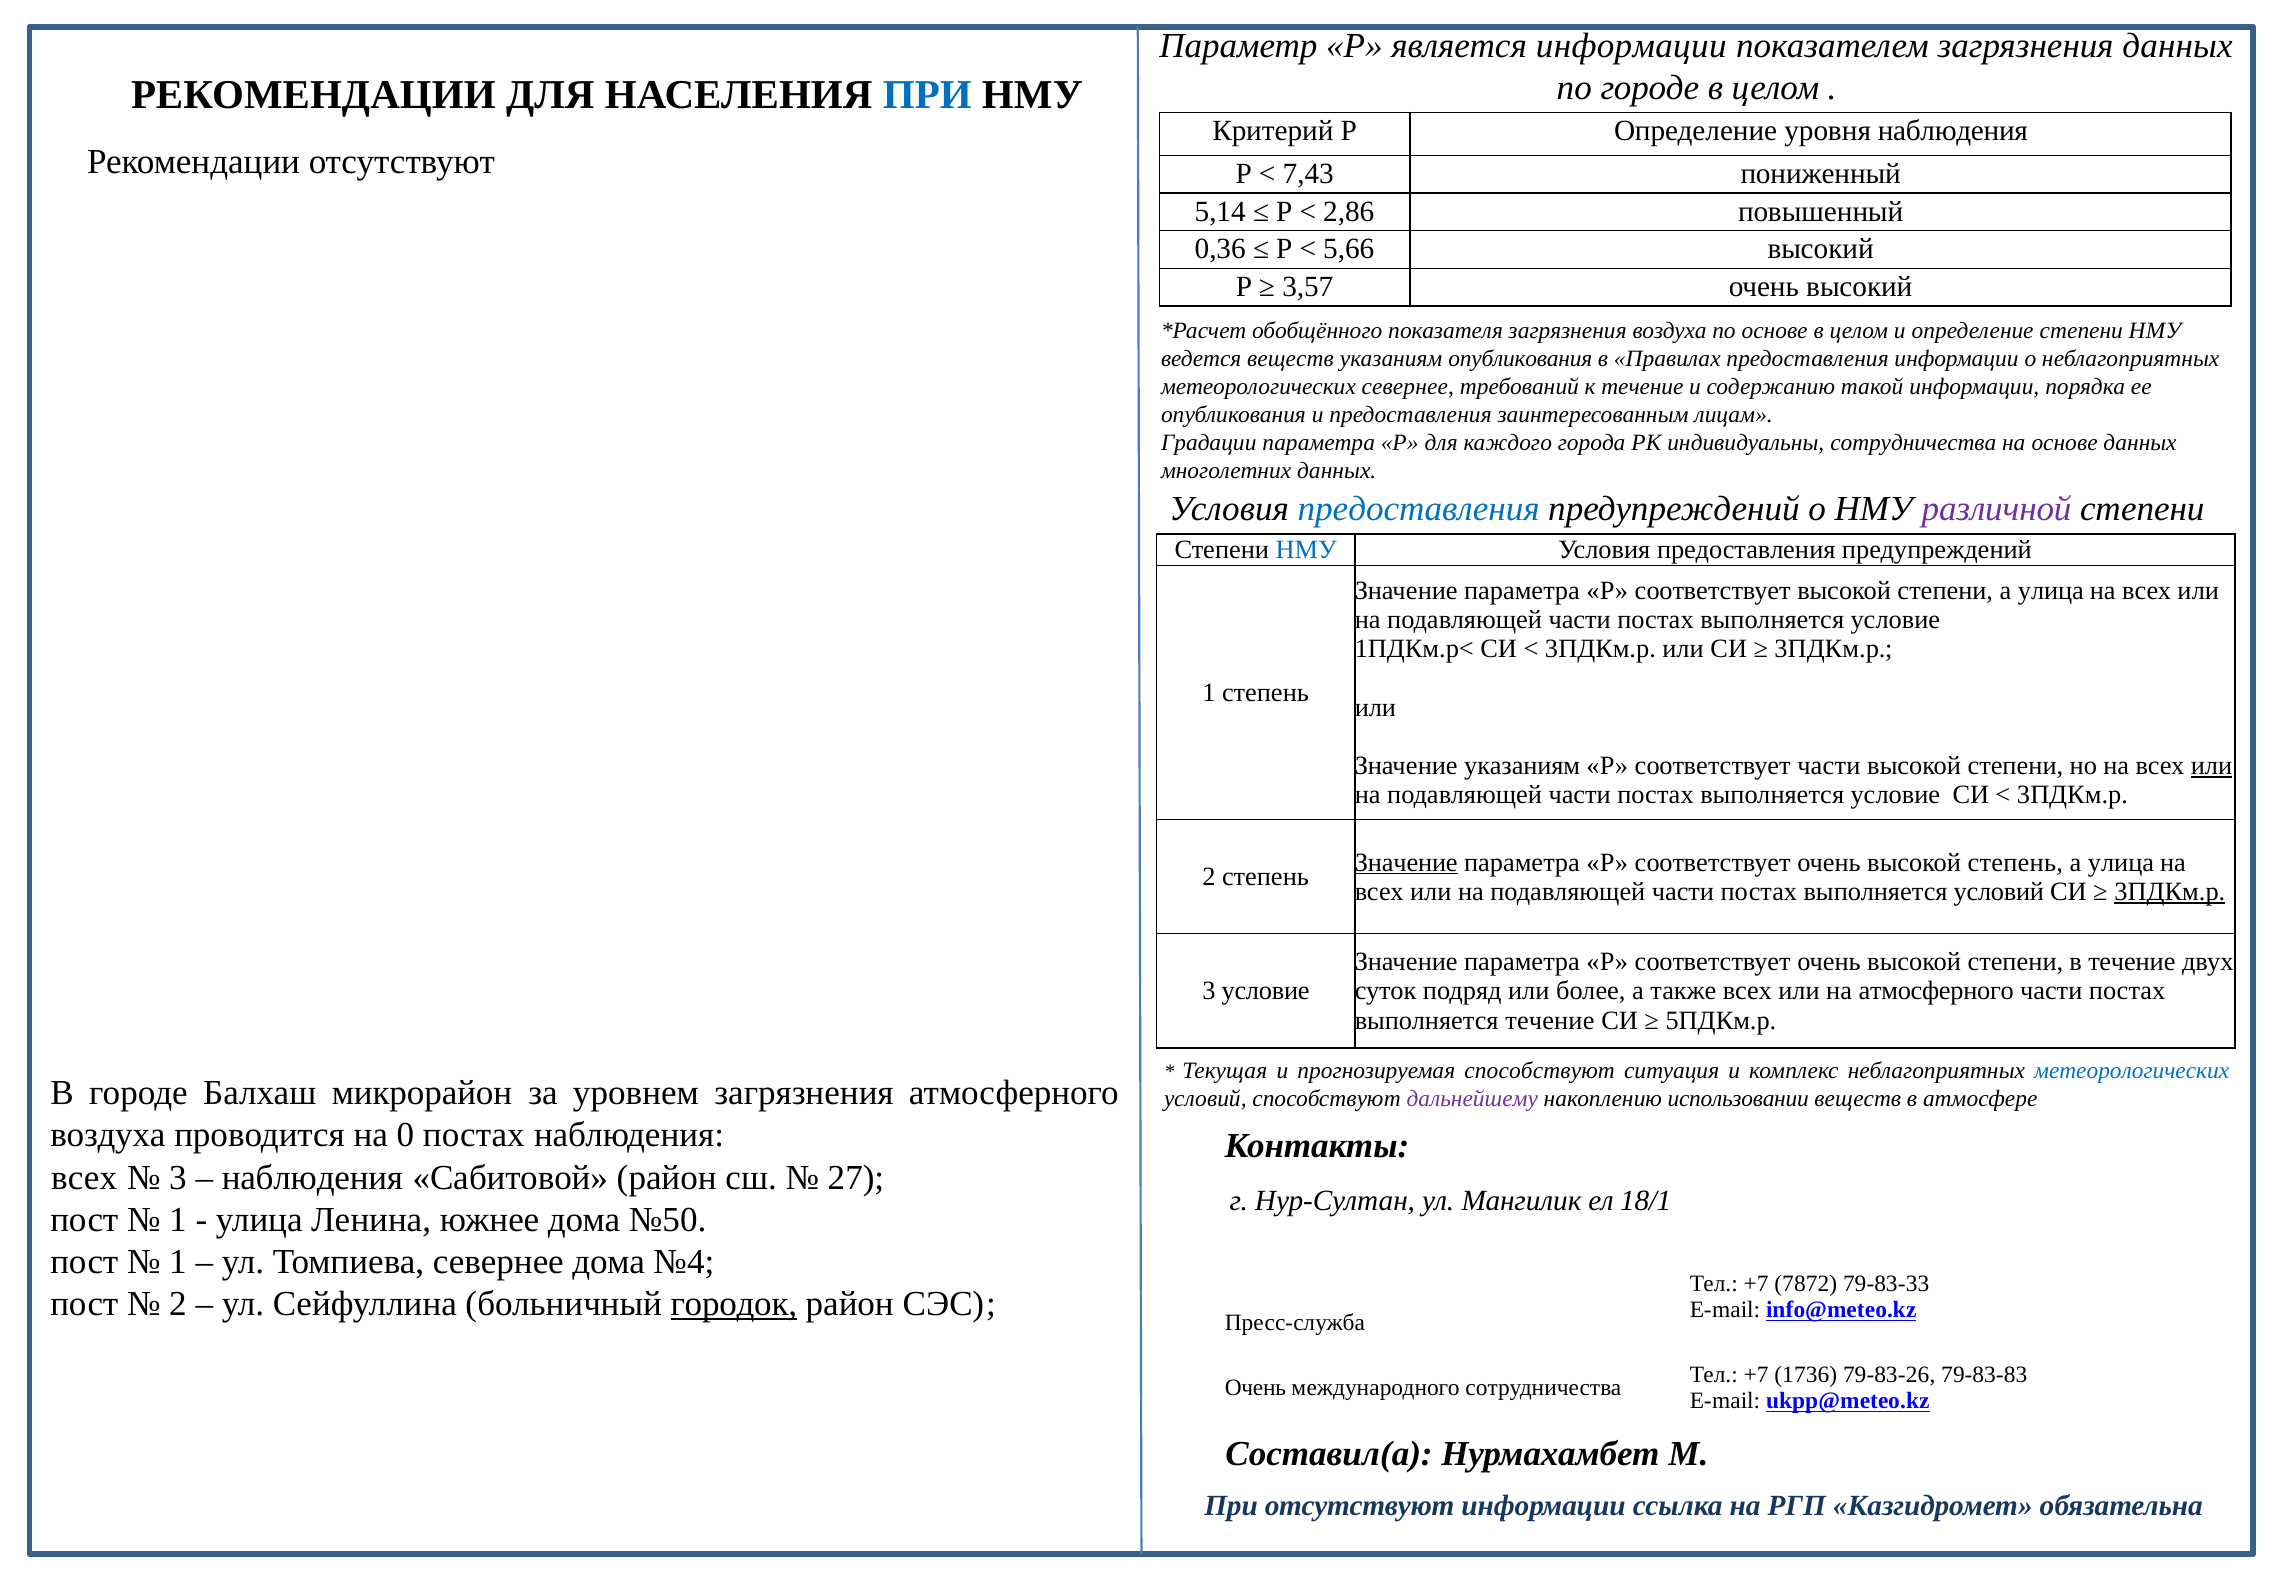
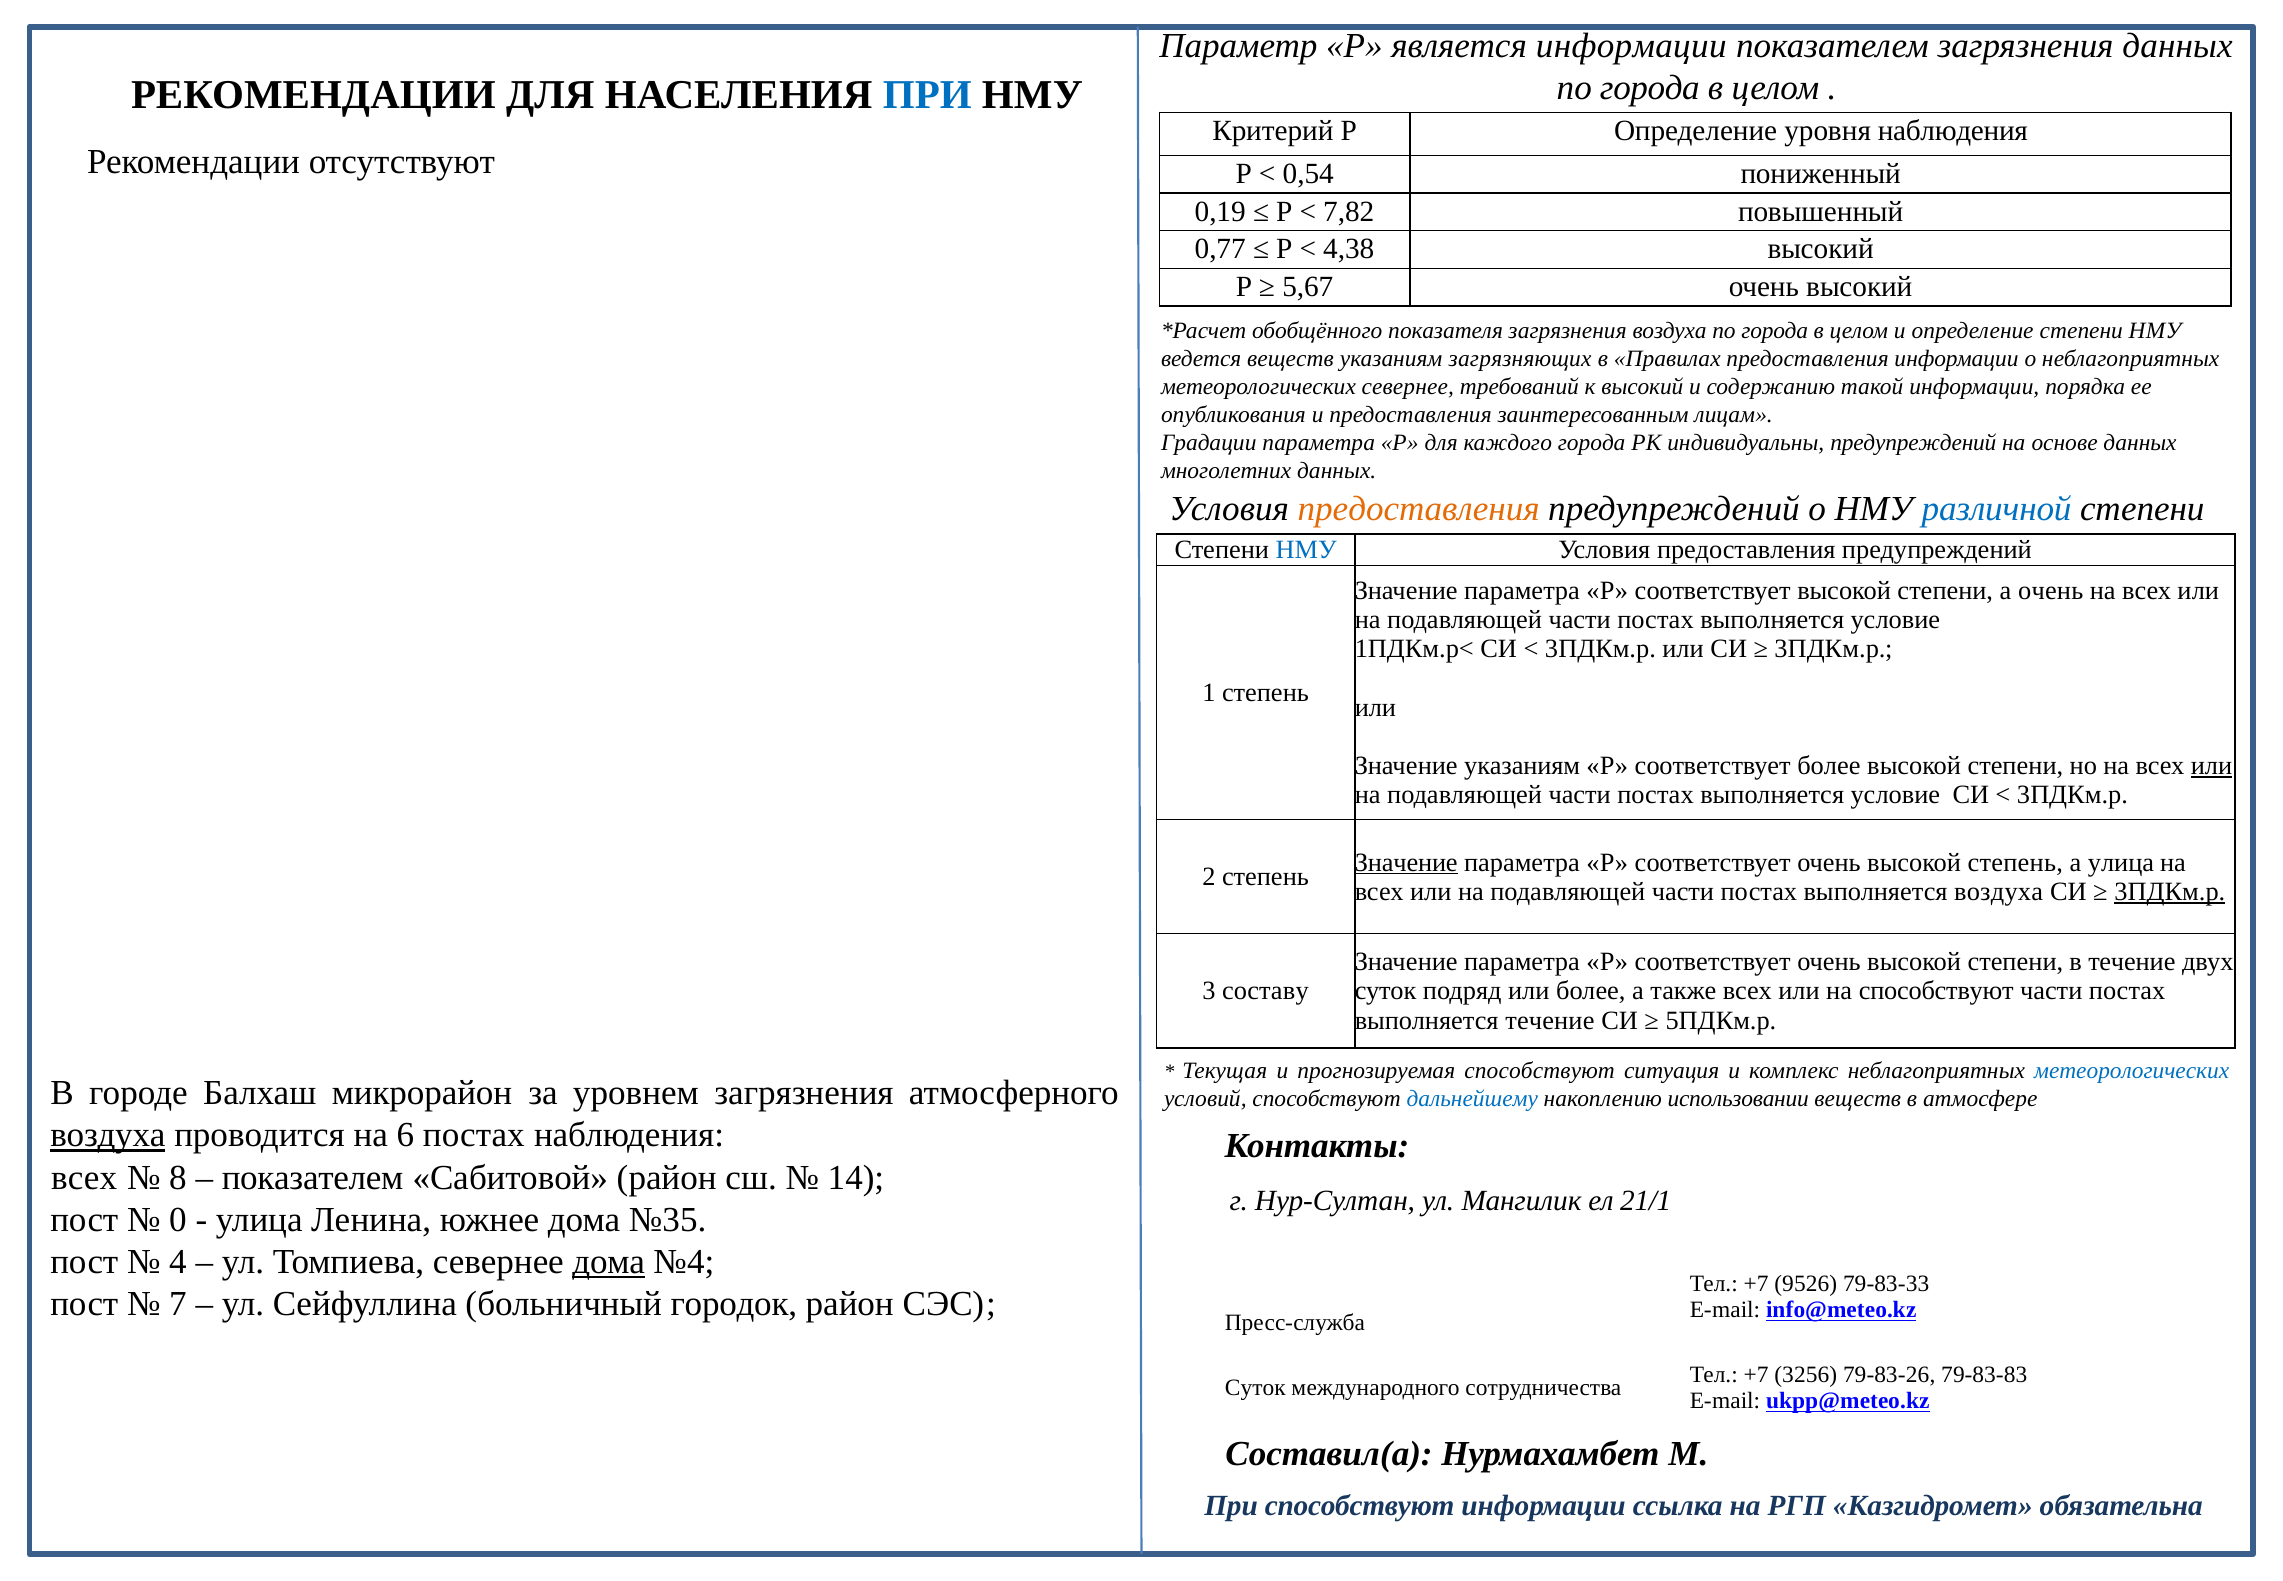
городе: городе -> города (1650, 88)
7,43: 7,43 -> 0,54 (1308, 174)
5,14: 5,14 -> 0,19 (1220, 212)
2,86: 2,86 -> 7,82 (1349, 212)
0,36: 0,36 -> 0,77 (1220, 249)
5,66: 5,66 -> 4,38 (1349, 249)
3,57: 3,57 -> 5,67 (1308, 287)
воздуха по основе: основе -> города (1775, 330)
указаниям опубликования: опубликования -> загрязняющих (1520, 358)
к течение: течение -> высокий (1642, 387)
индивидуальны сотрудничества: сотрудничества -> предупреждений (1913, 443)
предоставления colour: blue -> orange (1419, 509)
различной colour: purple -> blue (1997, 509)
степени а улица: улица -> очень (2051, 590)
соответствует части: части -> более (1829, 766)
выполняется условий: условий -> воздуха (1999, 891)
3 условие: условие -> составу (1265, 991)
на атмосферного: атмосферного -> способствуют (1936, 991)
дальнейшему colour: purple -> blue (1472, 1099)
воздуха underline: none -> present (108, 1135)
0: 0 -> 6 (405, 1135)
3: 3 -> 8 (178, 1177)
наблюдения: наблюдения -> показателем (312, 1177)
27: 27 -> 14 (856, 1177)
18/1: 18/1 -> 21/1 (1646, 1201)
1: 1 -> 0 (178, 1219)
№50: №50 -> №35 (668, 1219)
1: 1 -> 4 (178, 1261)
дома underline: none -> present (609, 1261)
7872: 7872 -> 9526 (1806, 1283)
2: 2 -> 7 (178, 1304)
городок underline: present -> none (734, 1304)
1736: 1736 -> 3256 (1806, 1375)
Очень: Очень -> Суток (1255, 1388)
При отсутствуют: отсутствуют -> способствуют (1360, 1505)
